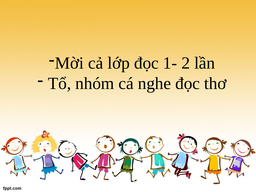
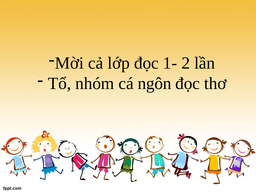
nghe: nghe -> ngôn (155, 84)
